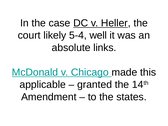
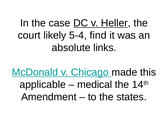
well: well -> find (98, 35)
granted: granted -> medical (95, 85)
